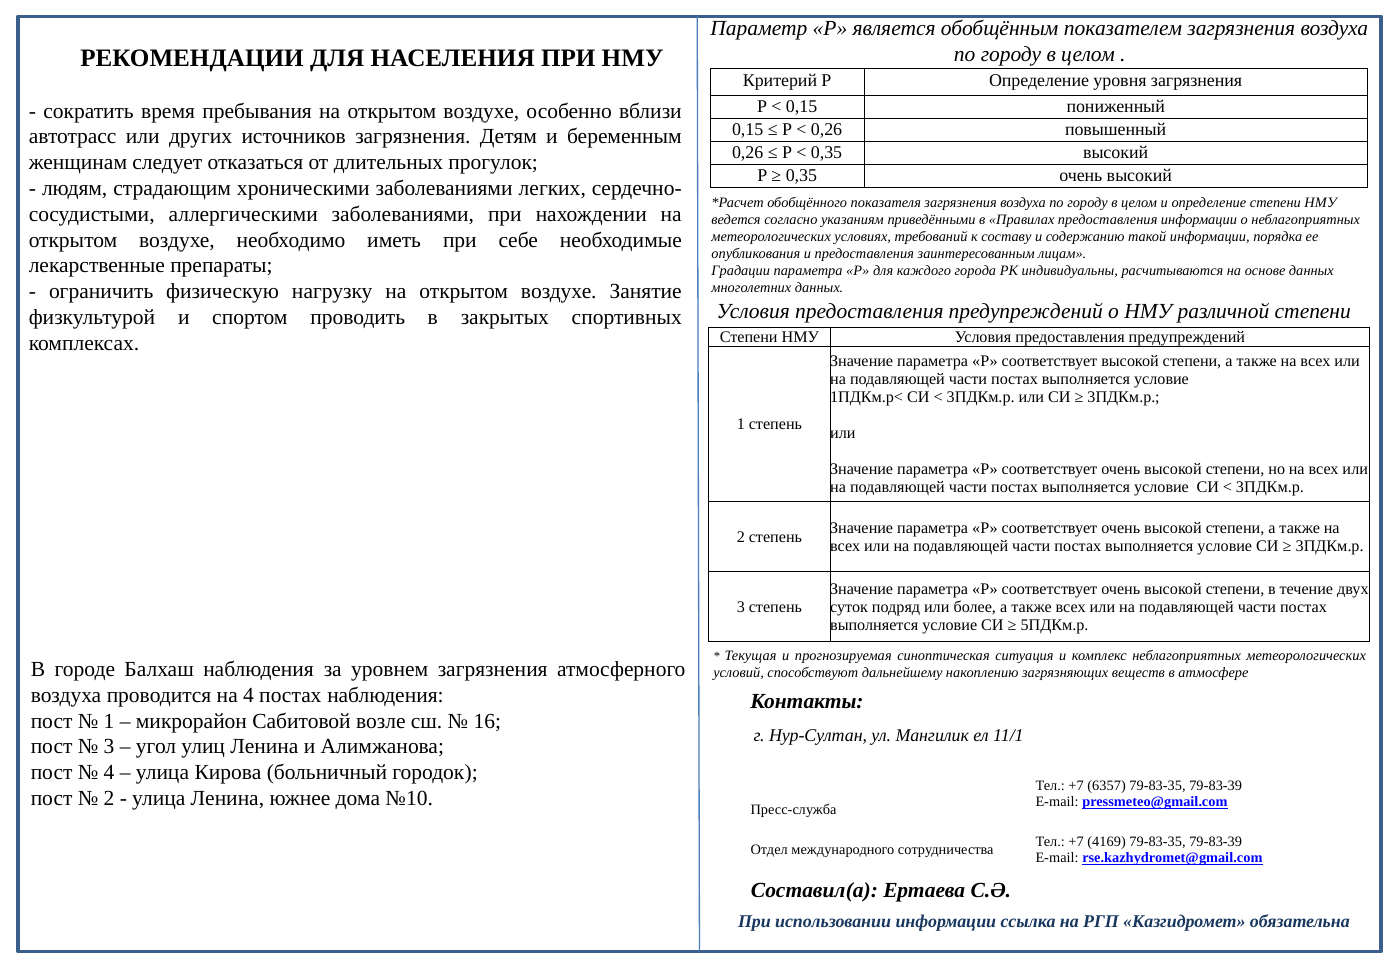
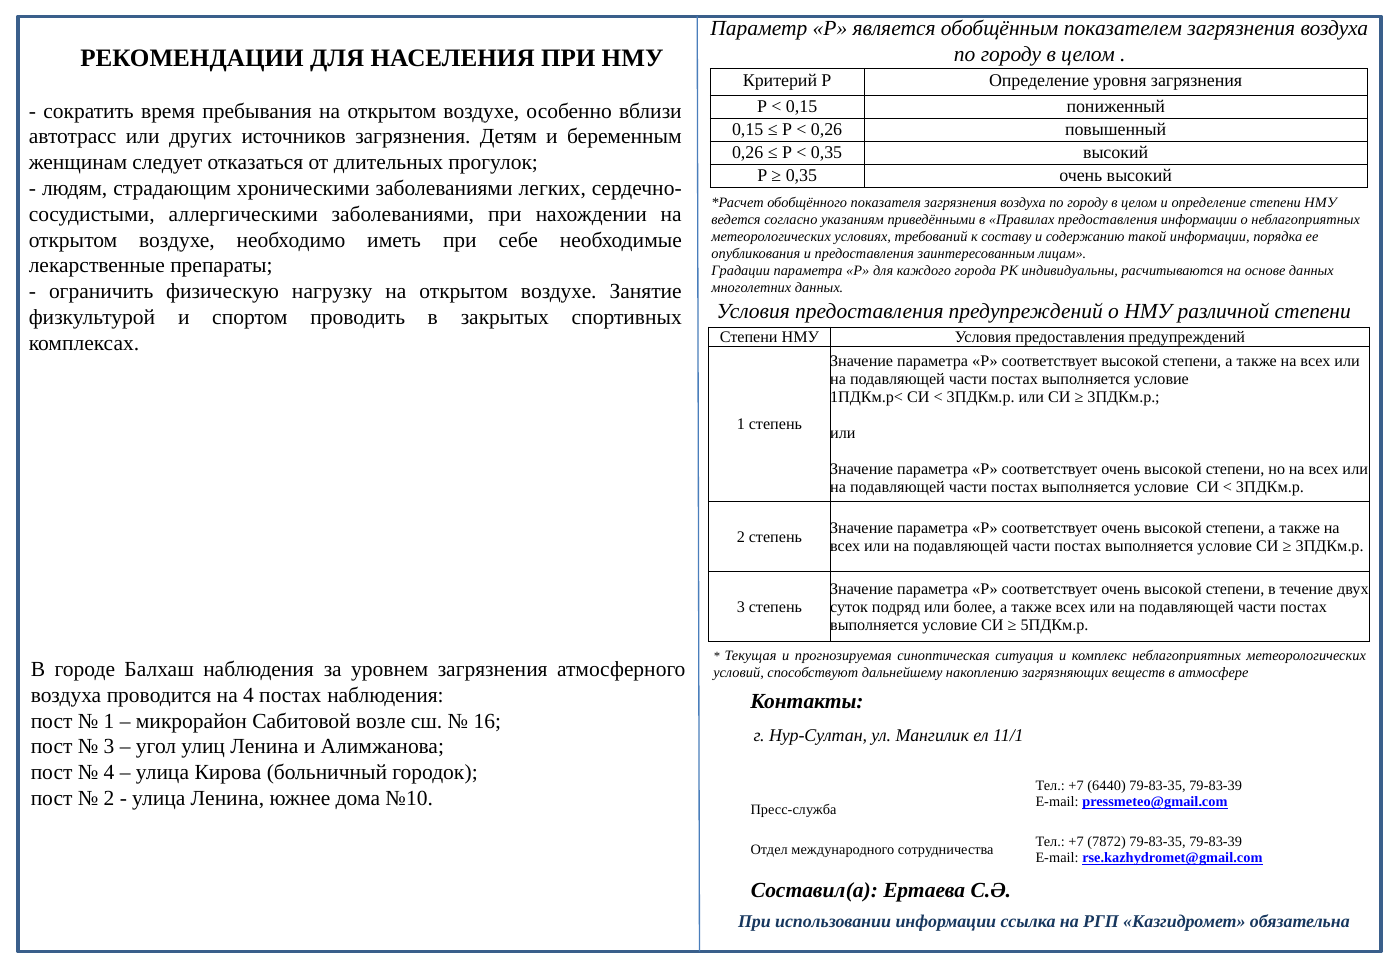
6357: 6357 -> 6440 (1107, 786)
4169: 4169 -> 7872 (1107, 842)
